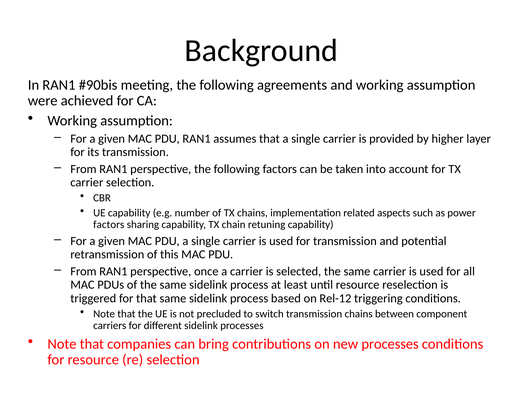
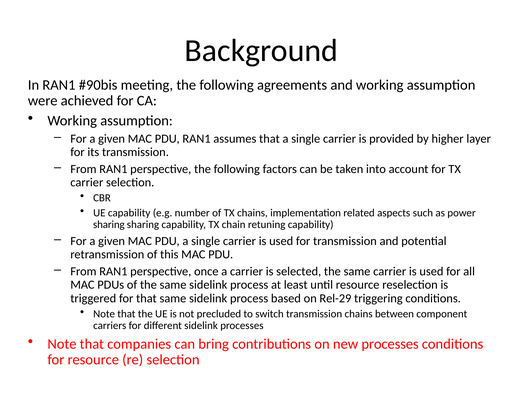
factors: factors -> sharing (109, 224)
Rel-12: Rel-12 -> Rel-29 (335, 298)
